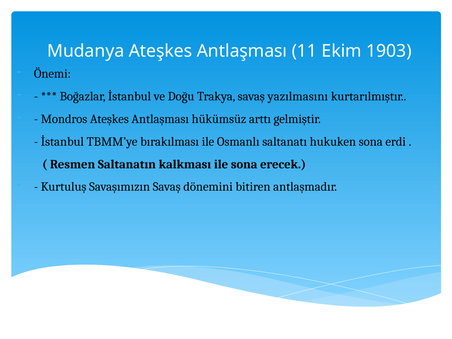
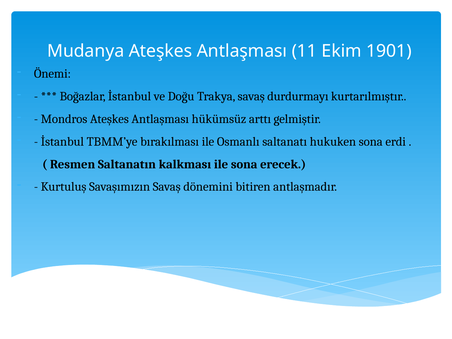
1903: 1903 -> 1901 (389, 51)
yazılmasını: yazılmasını -> durdurmayı (298, 96)
